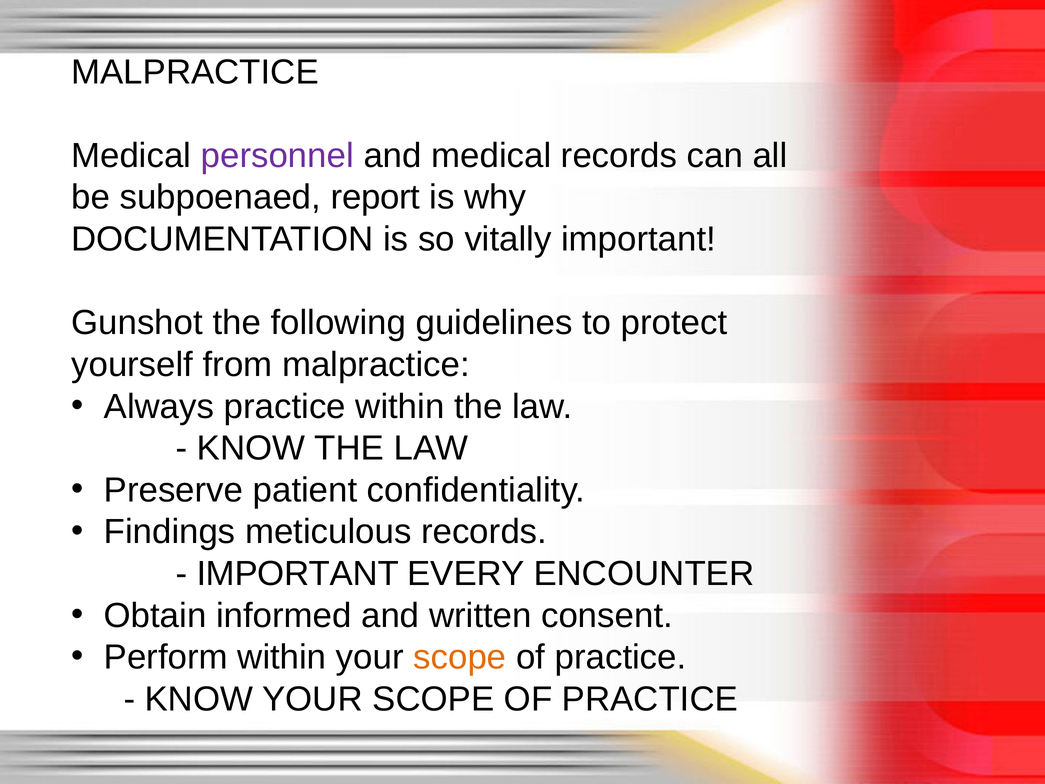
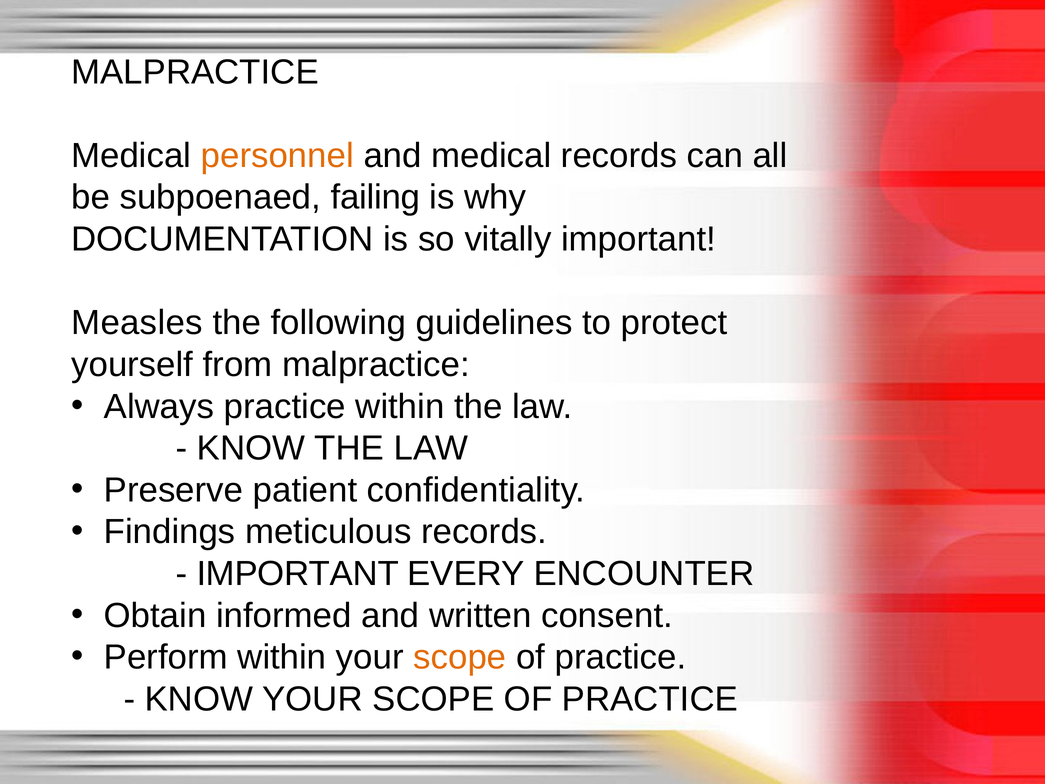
personnel colour: purple -> orange (277, 156)
report: report -> failing (375, 197)
Gunshot: Gunshot -> Measles (137, 323)
